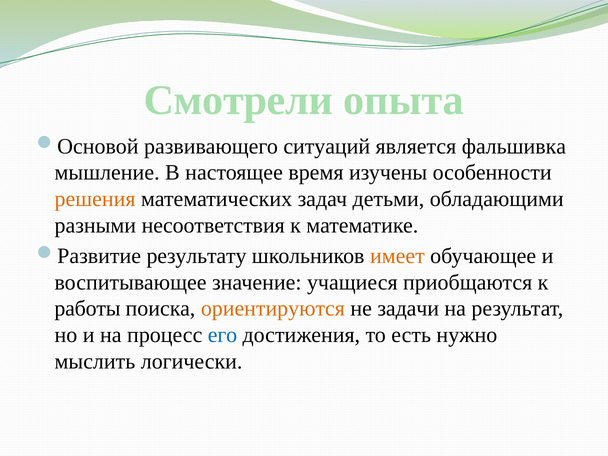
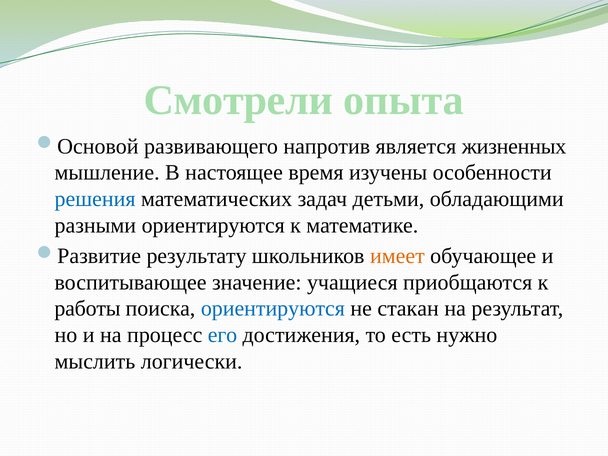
ситуаций: ситуаций -> напротив (327, 146)
фальшивка: фальшивка -> жизненных (514, 146)
решения colour: orange -> blue (95, 199)
разными несоответствия: несоответствия -> ориентируются (213, 225)
ориентируются colour: orange -> blue (273, 309)
задачи: задачи -> стакан (408, 309)
